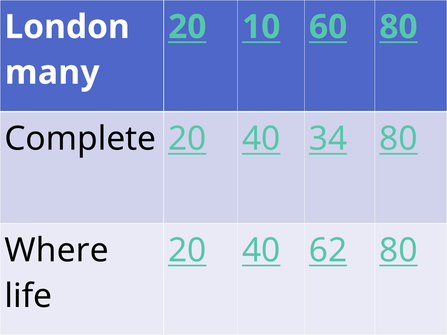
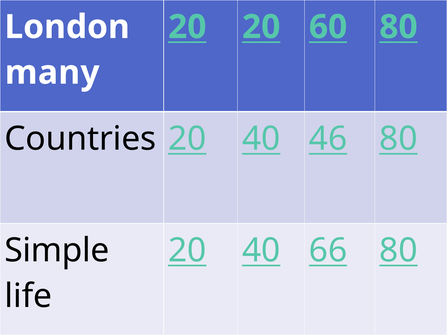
20 10: 10 -> 20 (261, 27)
Complete: Complete -> Countries (80, 139)
34: 34 -> 46 (328, 139)
Where: Where -> Simple (57, 251)
62: 62 -> 66 (328, 251)
